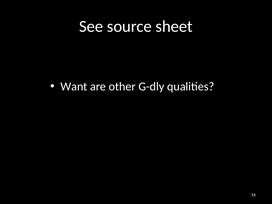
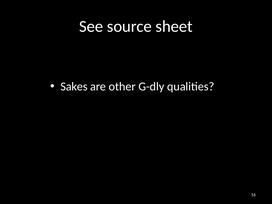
Want: Want -> Sakes (74, 87)
